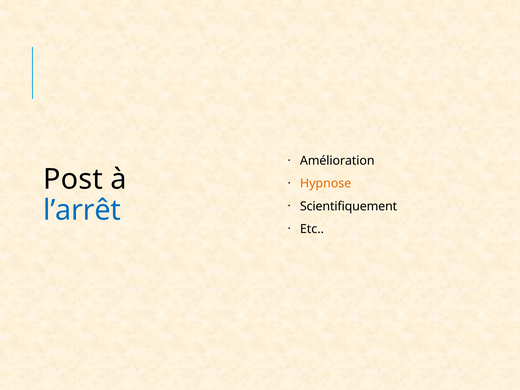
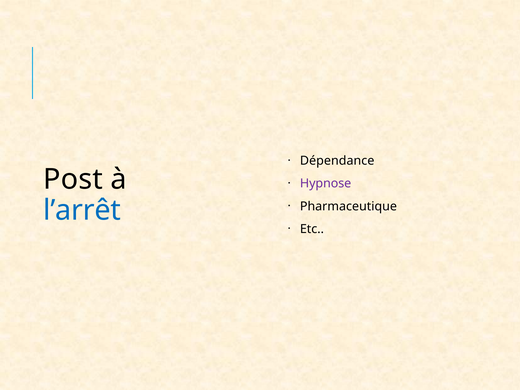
Amélioration: Amélioration -> Dépendance (337, 161)
Hypnose colour: orange -> purple (326, 184)
Scientifiquement: Scientifiquement -> Pharmaceutique (348, 206)
